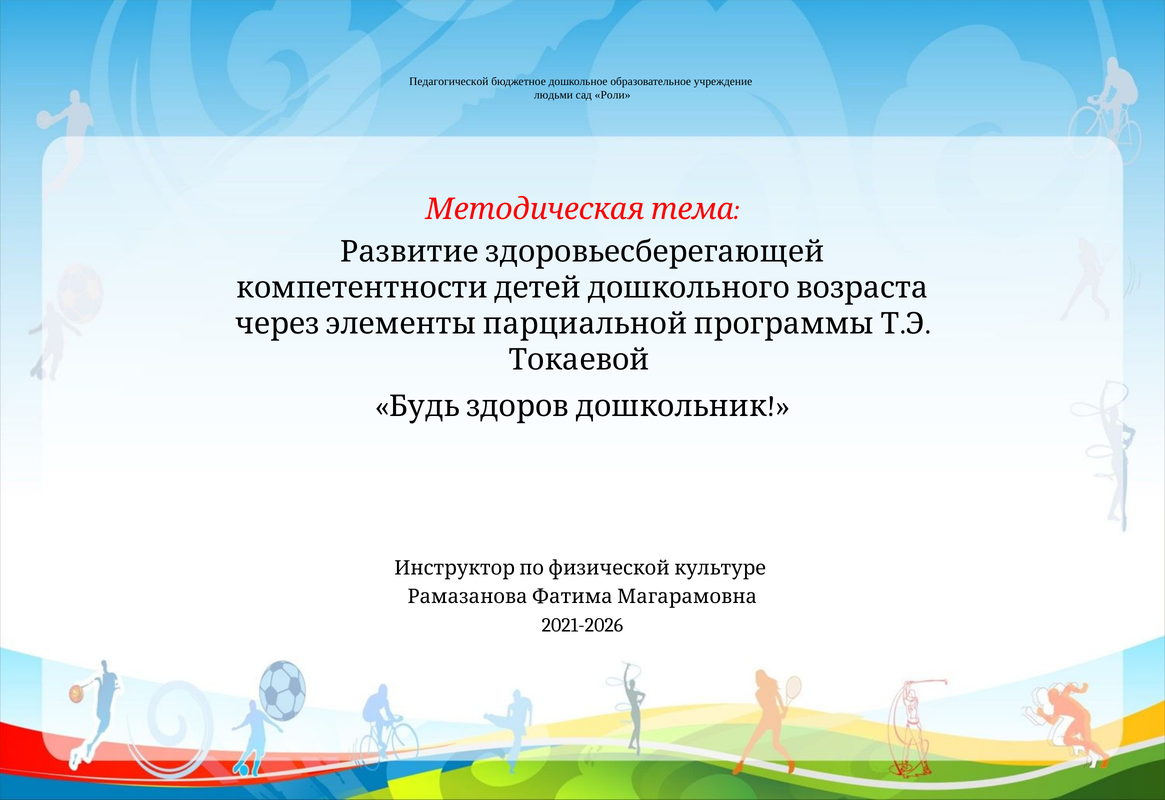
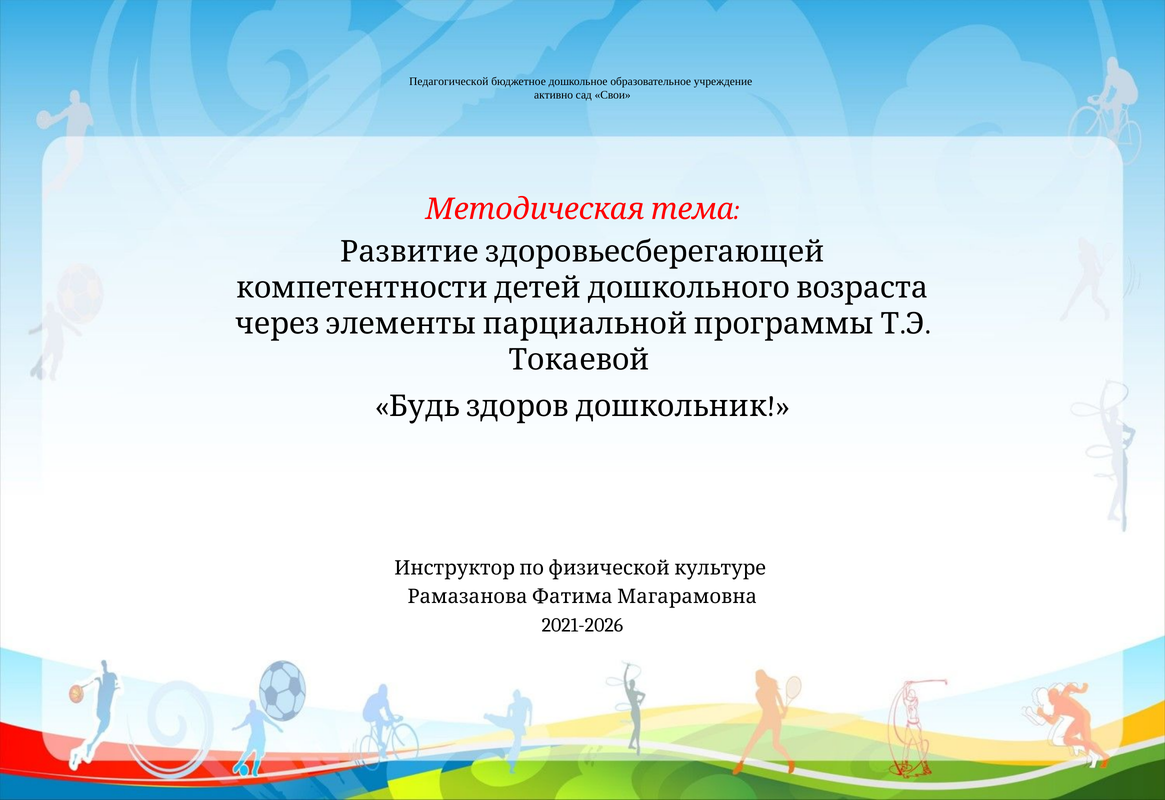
людьми: людьми -> активно (554, 95)
Роли: Роли -> Свои (613, 95)
